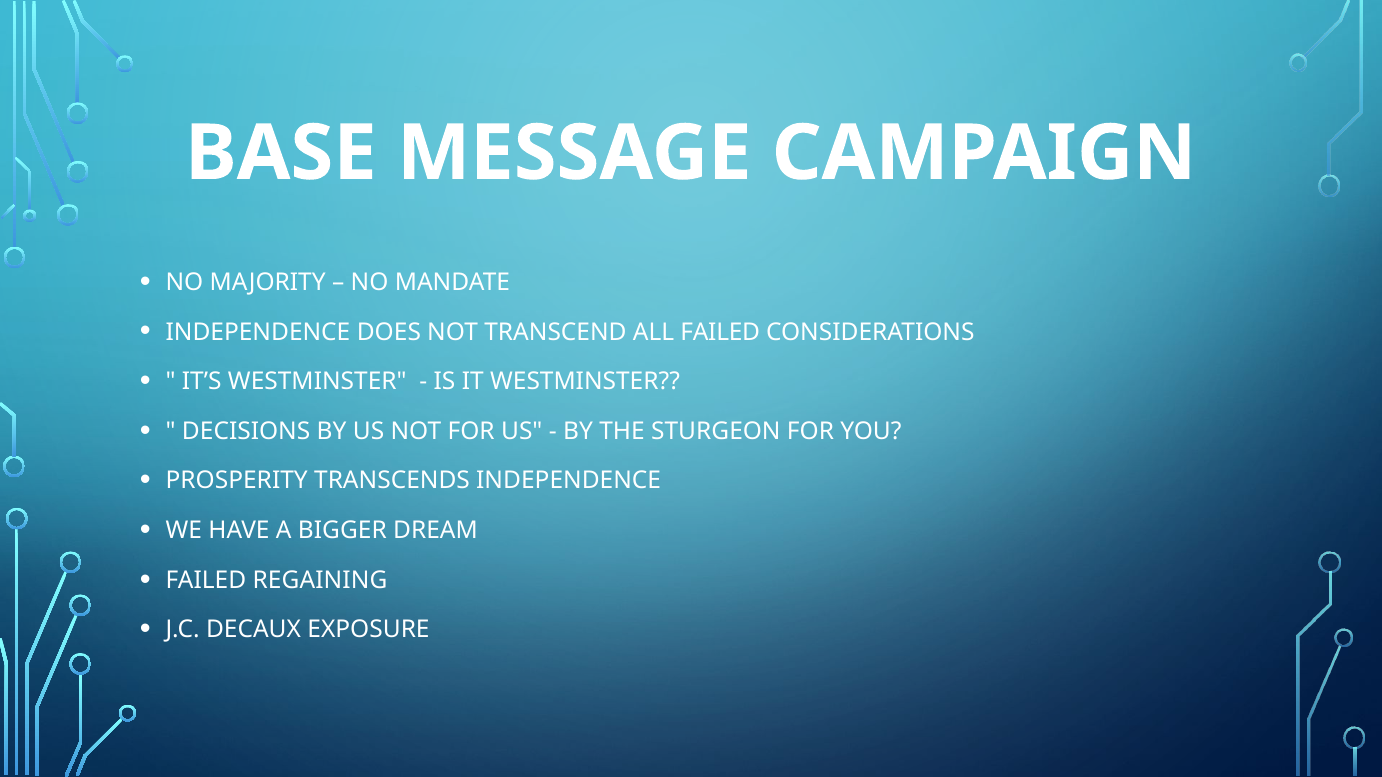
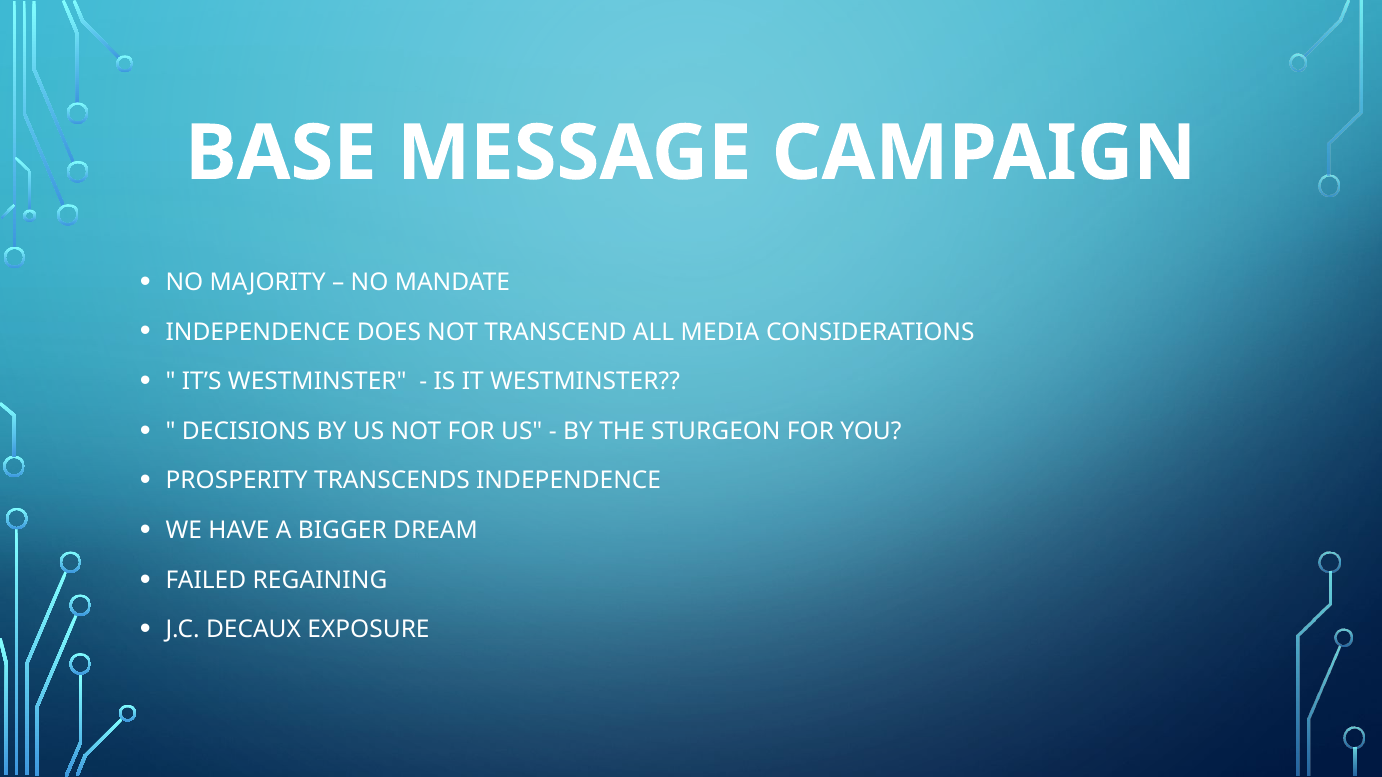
ALL FAILED: FAILED -> MEDIA (720, 332)
